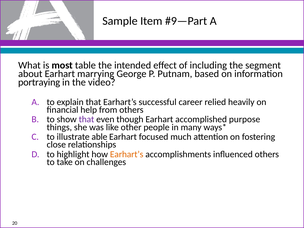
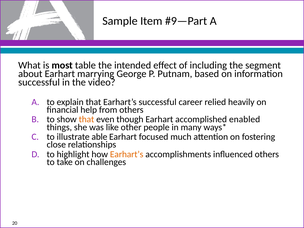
portraying: portraying -> successful (39, 82)
that colour: purple -> orange (86, 119)
purpose: purpose -> enabled (245, 119)
